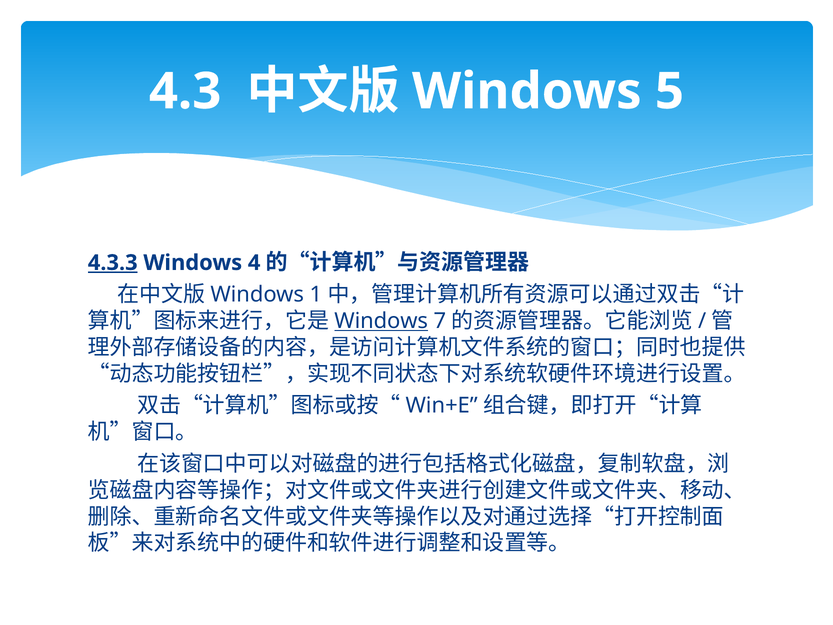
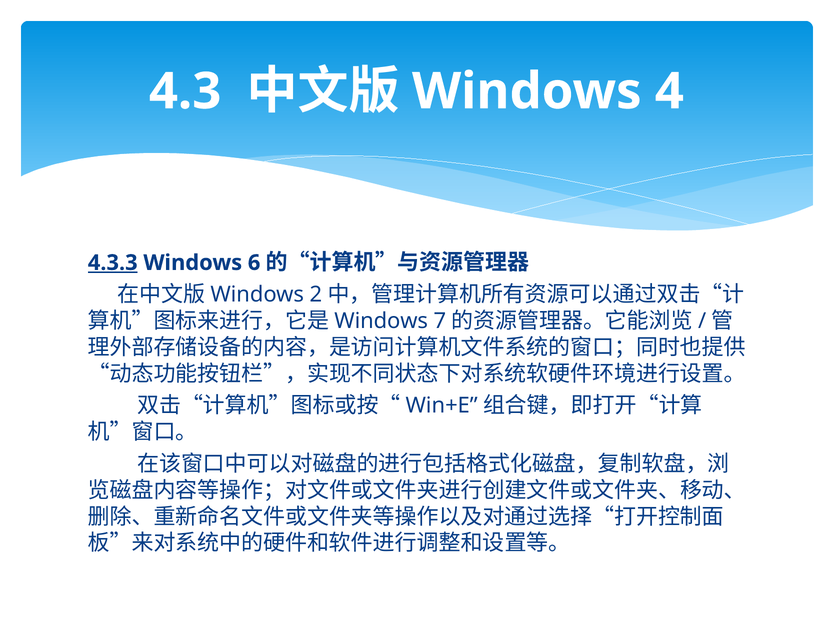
5: 5 -> 4 (669, 91)
4: 4 -> 6 (254, 263)
1: 1 -> 2 (316, 295)
Windows underline: present -> none (381, 321)
